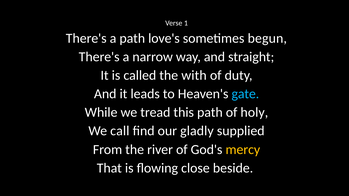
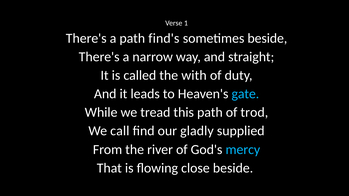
love's: love's -> find's (164, 38)
sometimes begun: begun -> beside (267, 38)
holy: holy -> trod (254, 113)
mercy colour: yellow -> light blue (243, 150)
